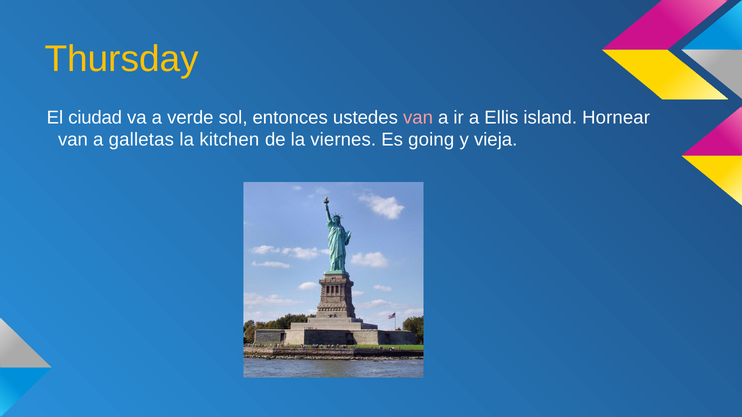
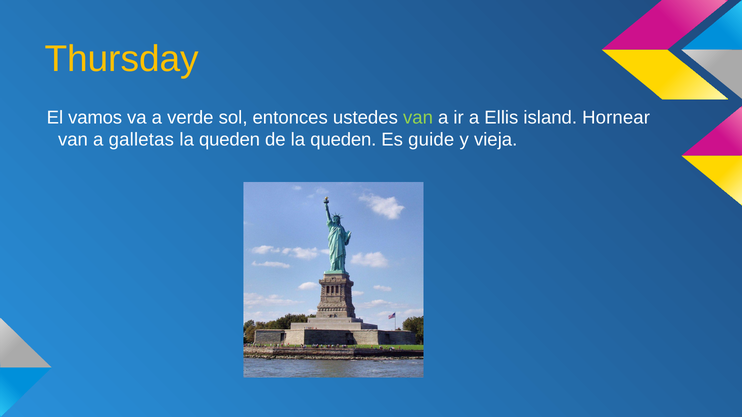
ciudad: ciudad -> vamos (95, 118)
van colour: pink -> light green (418, 118)
kitchen: kitchen -> queden (230, 140)
de la viernes: viernes -> queden (343, 140)
going: going -> guide (431, 140)
